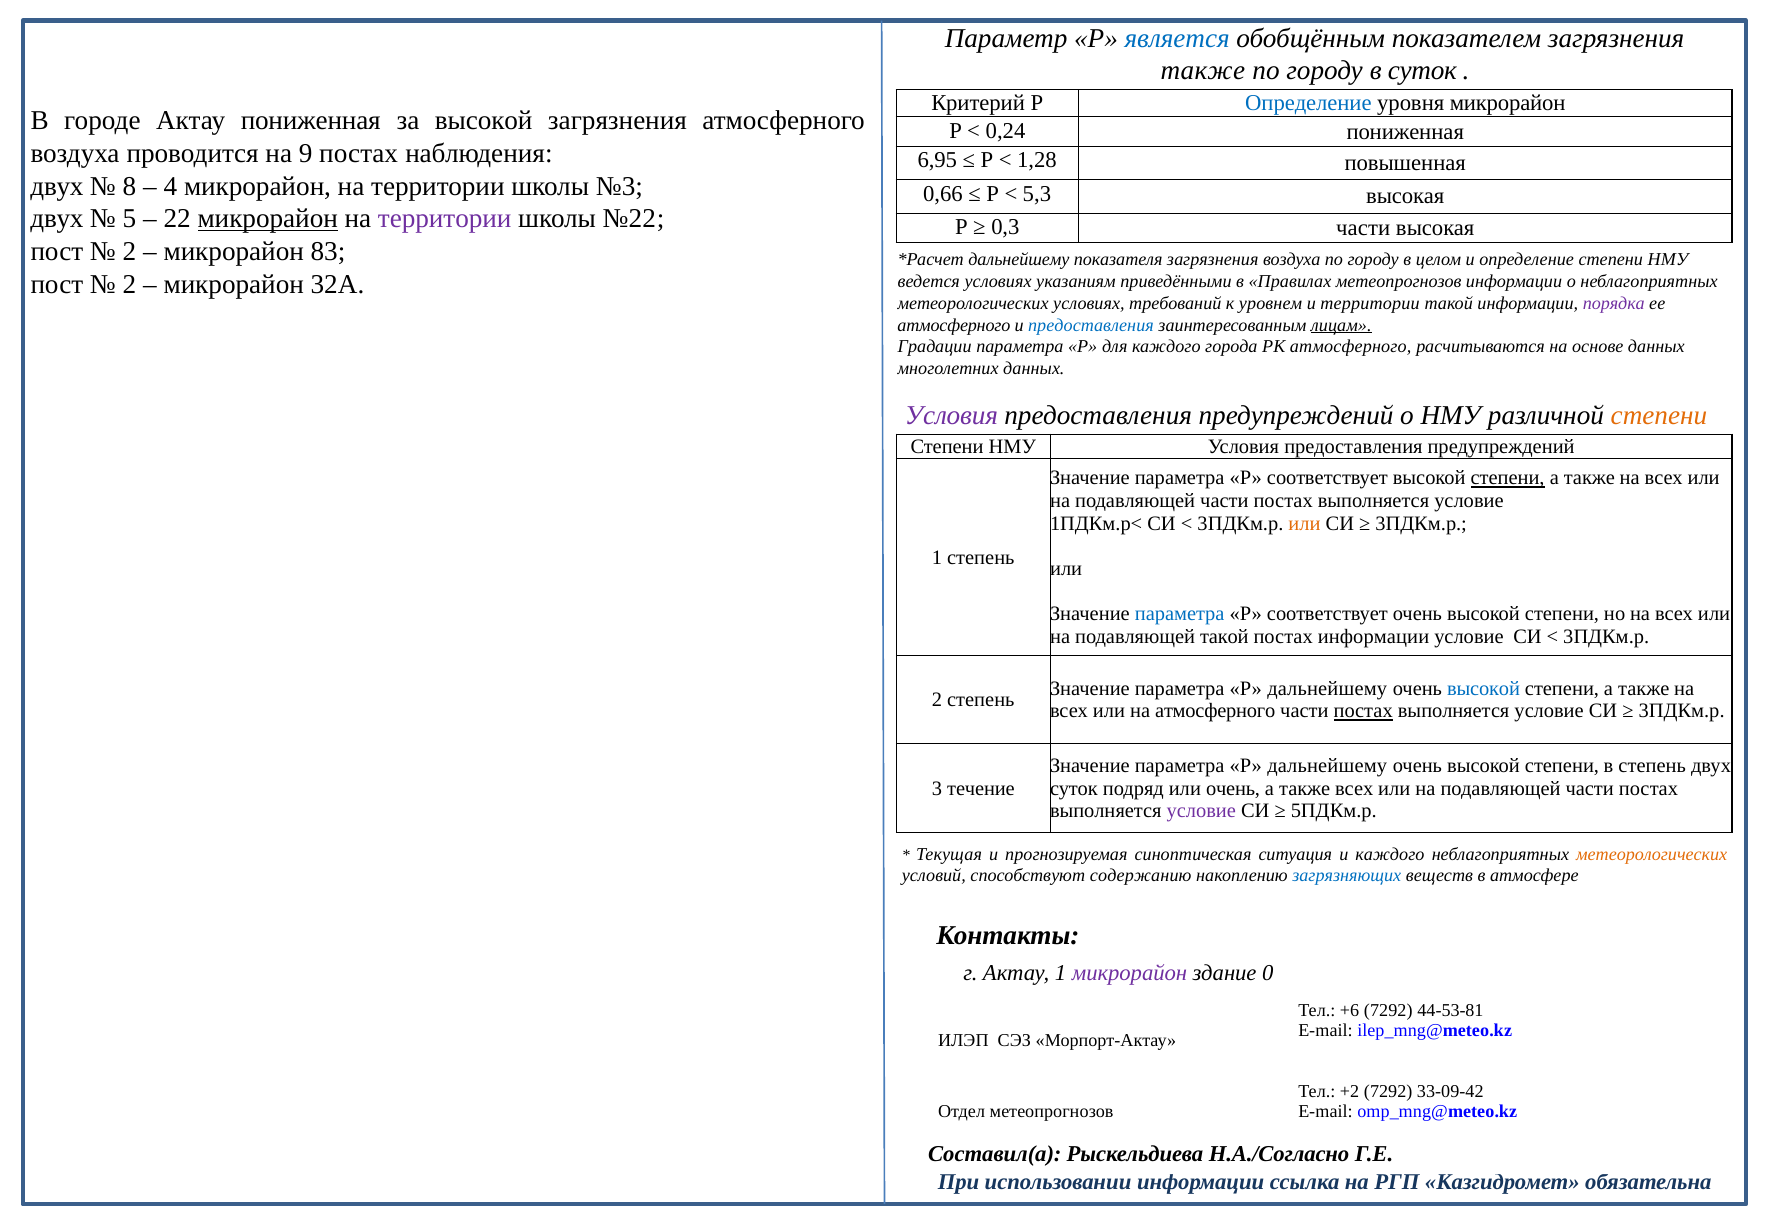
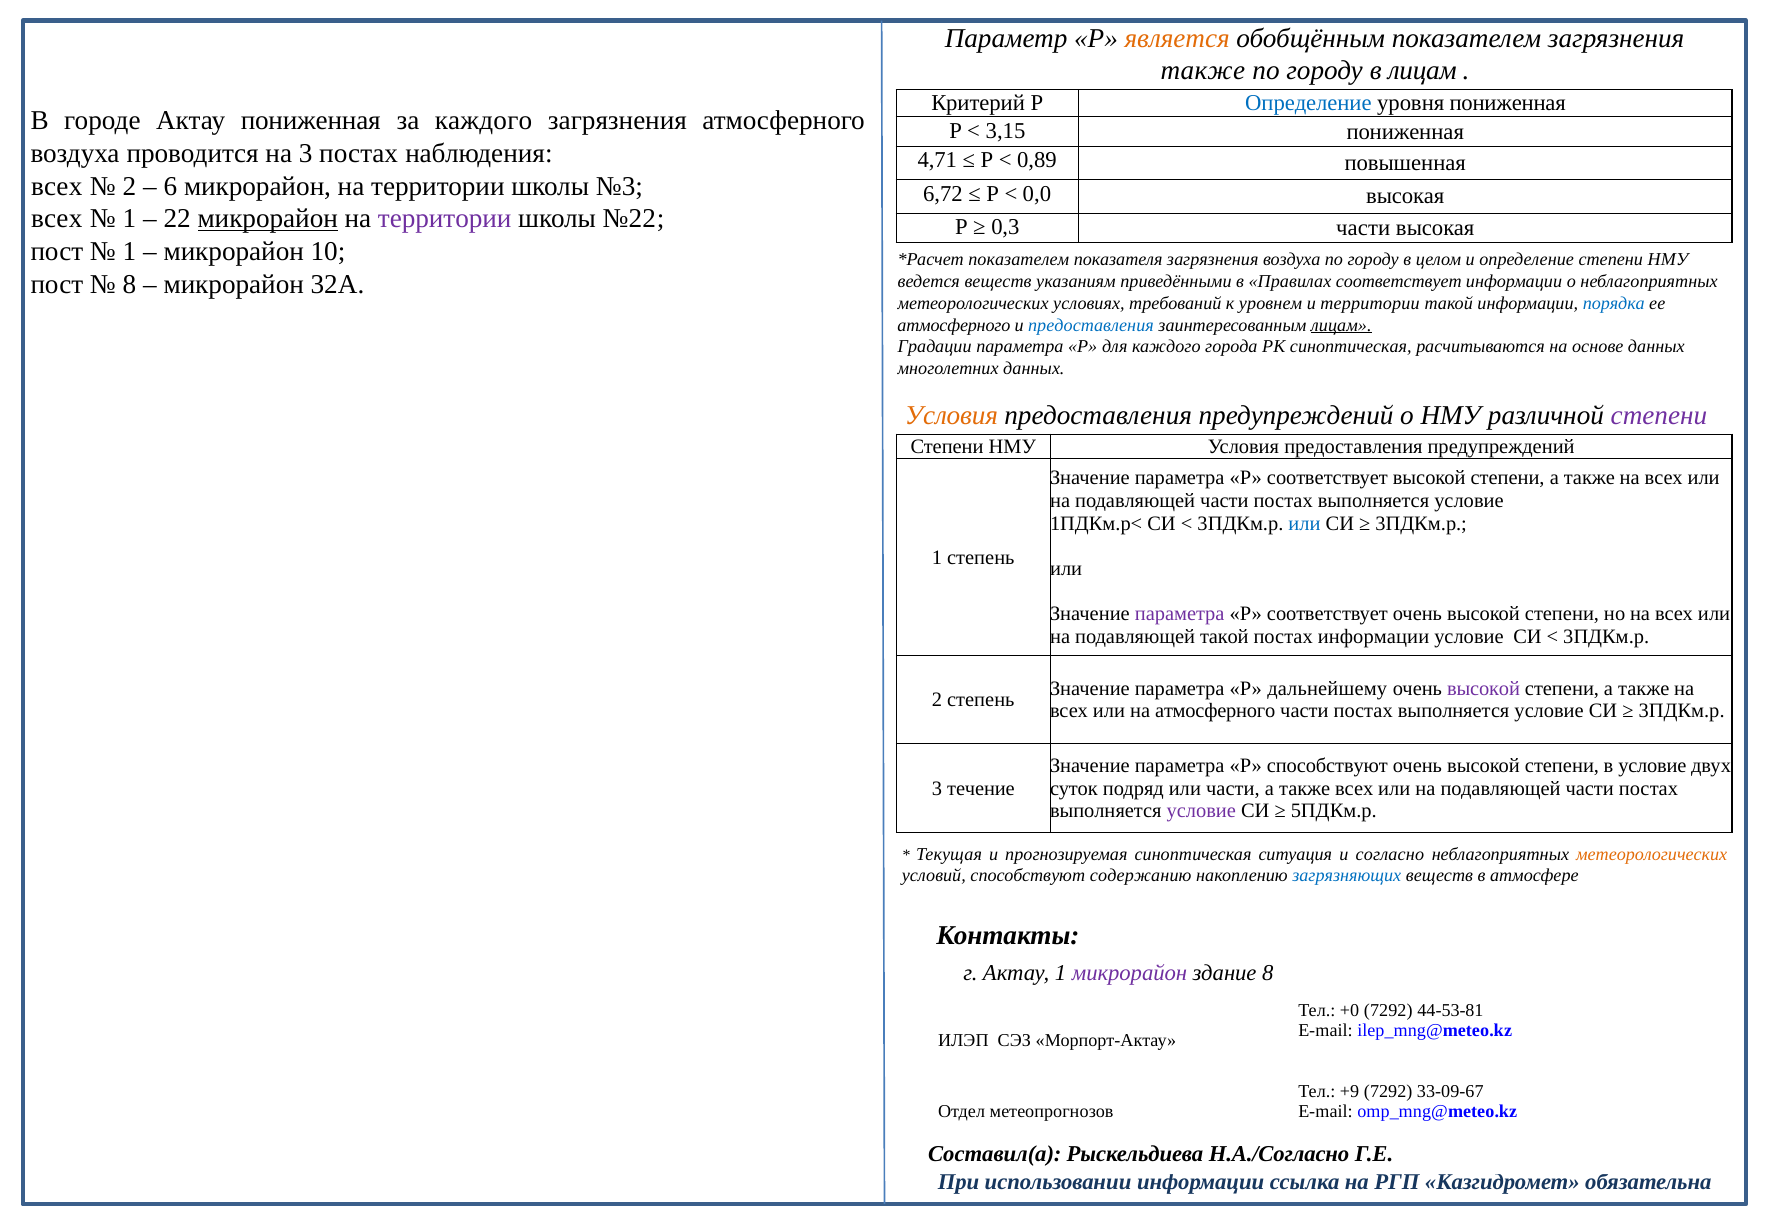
является colour: blue -> orange (1177, 38)
в суток: суток -> лицам (1422, 71)
уровня микрорайон: микрорайон -> пониженная (1508, 103)
за высокой: высокой -> каждого (484, 121)
0,24: 0,24 -> 3,15 (1006, 131)
на 9: 9 -> 3 (306, 153)
6,95: 6,95 -> 4,71 (937, 160)
1,28: 1,28 -> 0,89 (1037, 160)
двух: двух -> всех (57, 186)
8: 8 -> 2 (129, 186)
4: 4 -> 6 (170, 186)
0,66: 0,66 -> 6,72 (943, 194)
5,3: 5,3 -> 0,0 (1037, 194)
двух: двух -> всех (57, 219)
5: 5 -> 1 (129, 219)
2: 2 -> 1 (129, 251)
83: 83 -> 10 (328, 251)
дальнейшему: дальнейшему -> показателем (1019, 260)
2: 2 -> 8 (129, 284)
ведется условиях: условиях -> веществ (998, 282)
Правилах метеопрогнозов: метеопрогнозов -> соответствует (1399, 282)
порядка colour: purple -> blue (1614, 303)
РК атмосферного: атмосферного -> синоптическая (1351, 347)
Условия colour: purple -> orange (951, 415)
степени colour: orange -> purple (1659, 415)
степени underline: present -> none (1508, 478)
или colour: orange -> blue (1304, 523)
параметра colour: blue -> purple (1180, 614)
высокой colour: blue -> purple (1484, 688)
постах underline: present -> none (1363, 711)
дальнейшему: дальнейшему -> способствуют (1327, 766)
в степень: степень -> условие (1652, 766)
или очень: очень -> части (1233, 788)
и каждого: каждого -> согласно (1390, 854)
здание 0: 0 -> 8 (1268, 973)
+6: +6 -> +0 (1350, 1010)
+2: +2 -> +9 (1350, 1091)
33-09-42: 33-09-42 -> 33-09-67 (1450, 1091)
